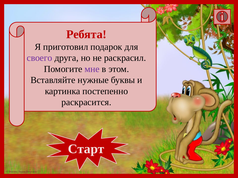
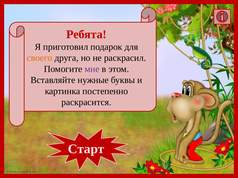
своего colour: purple -> orange (40, 58)
